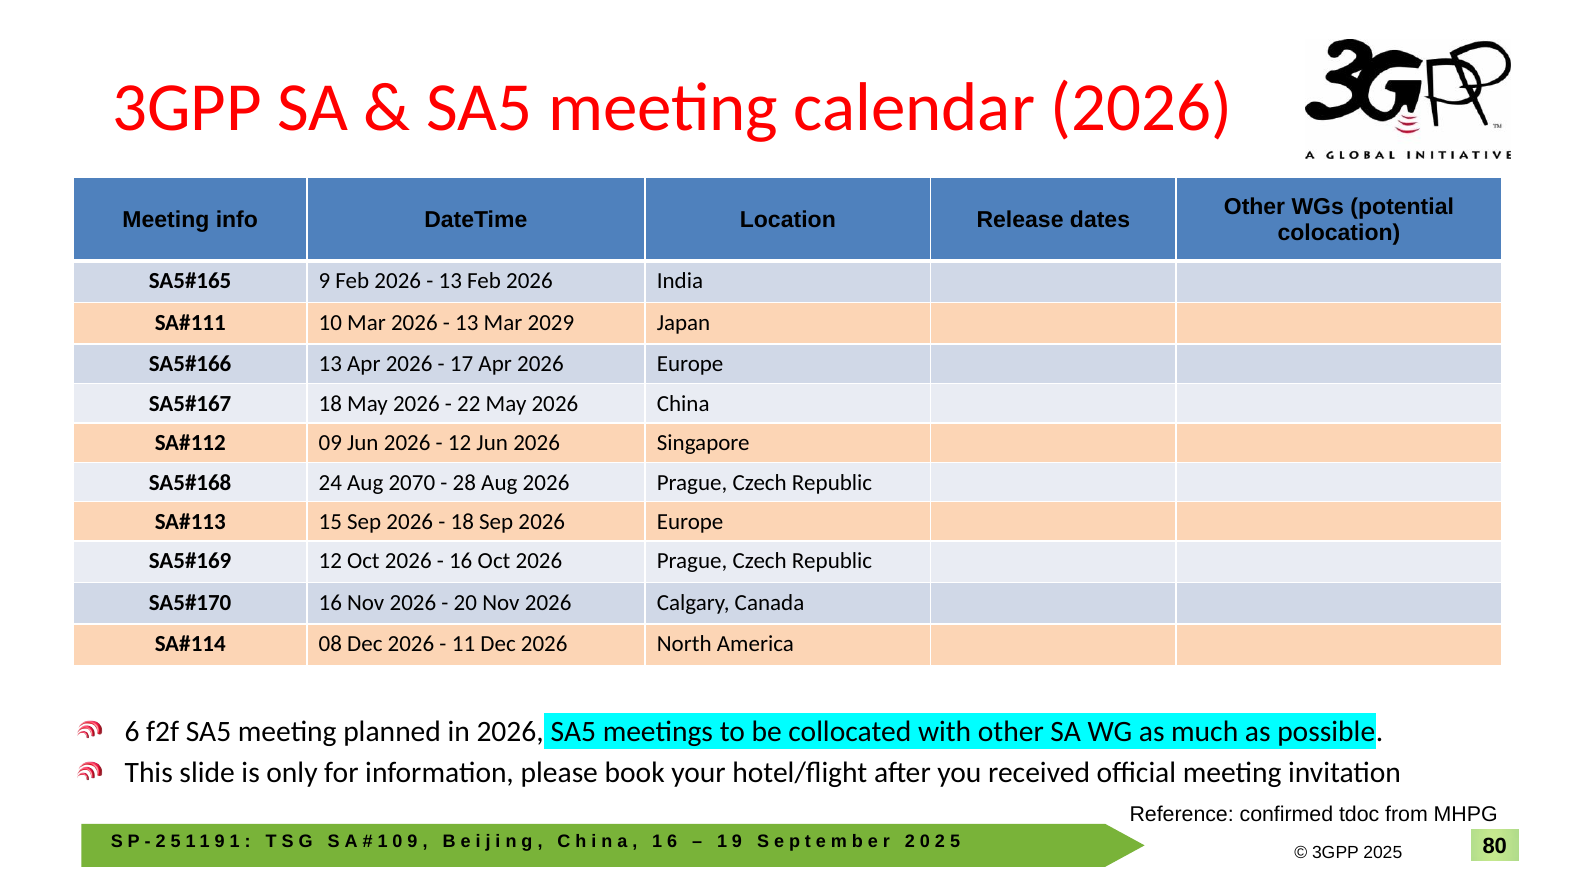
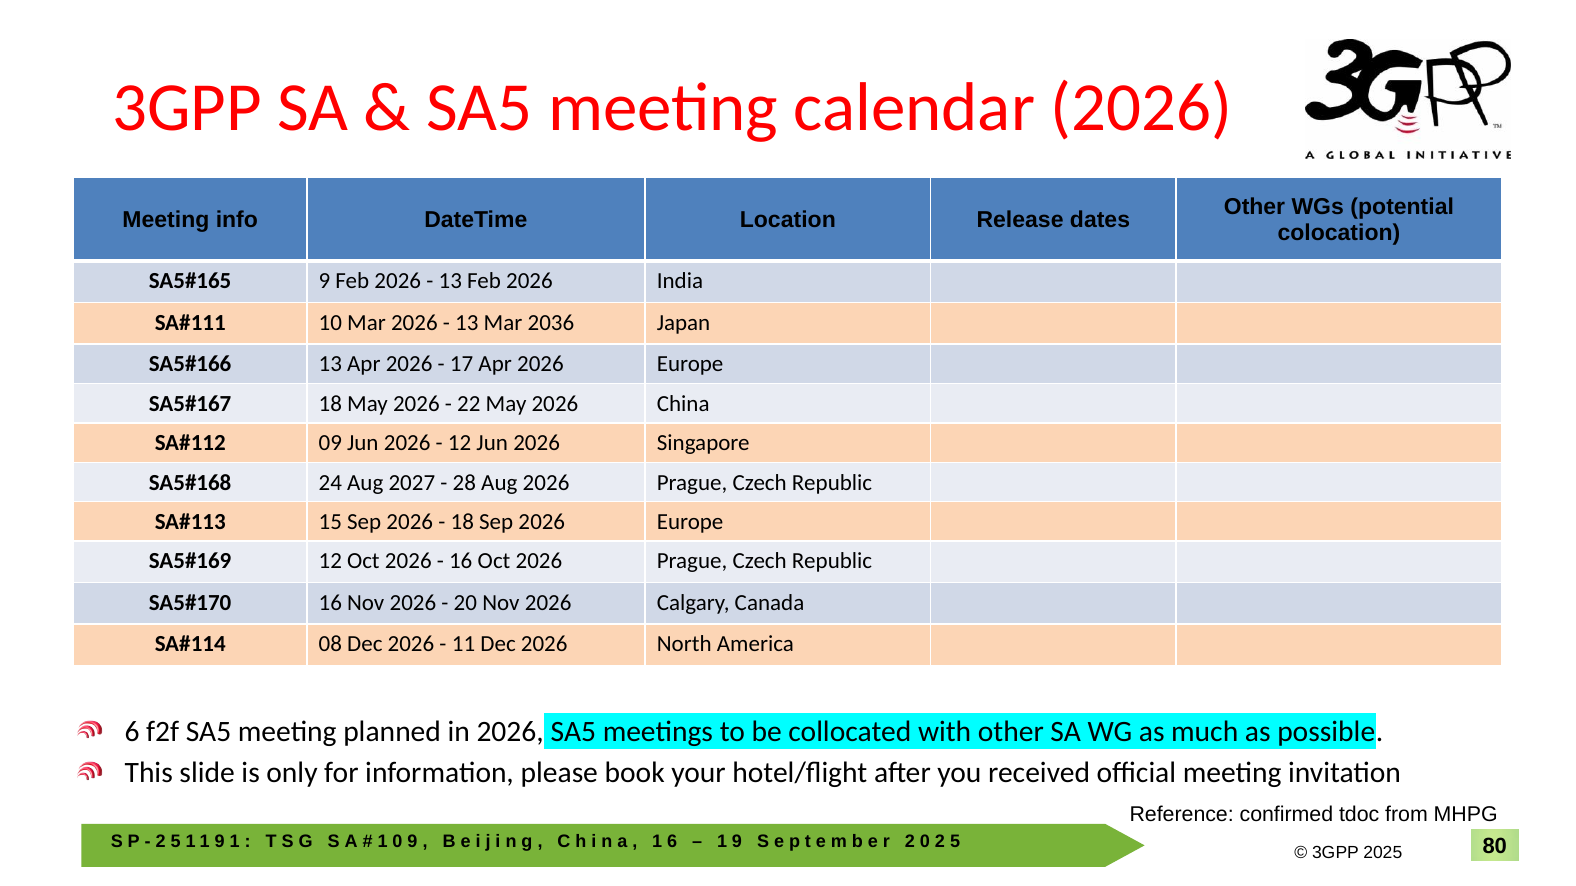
2029: 2029 -> 2036 (551, 323)
2070: 2070 -> 2027 (412, 483)
